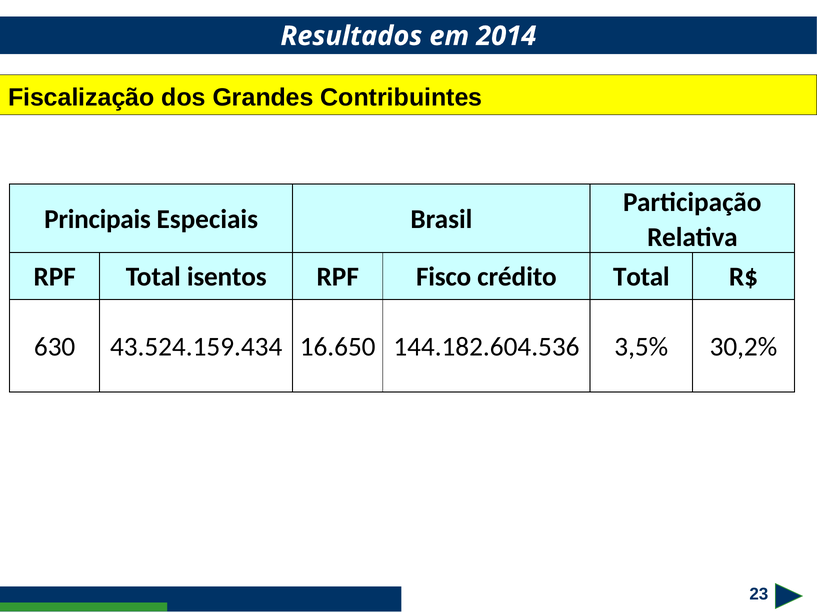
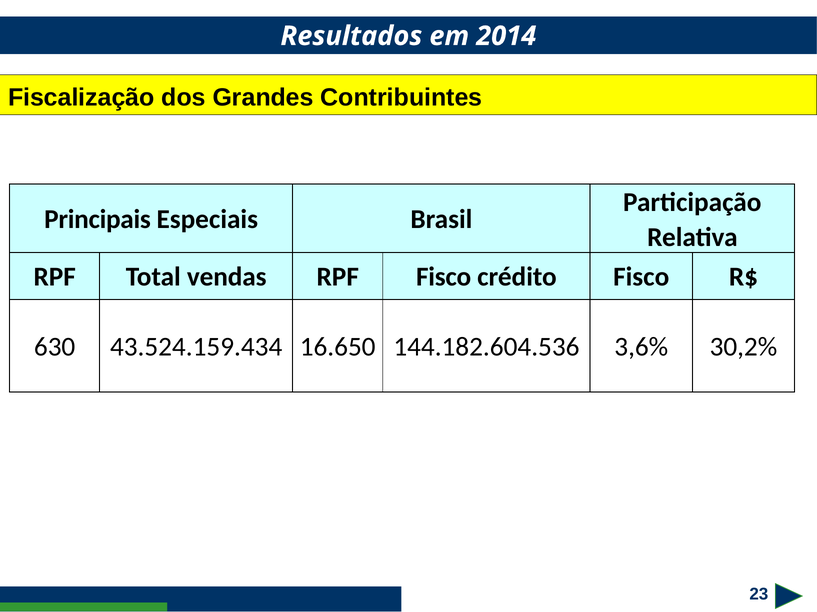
isentos: isentos -> vendas (227, 277)
crédito Total: Total -> Fisco (641, 277)
3,5%: 3,5% -> 3,6% (641, 347)
